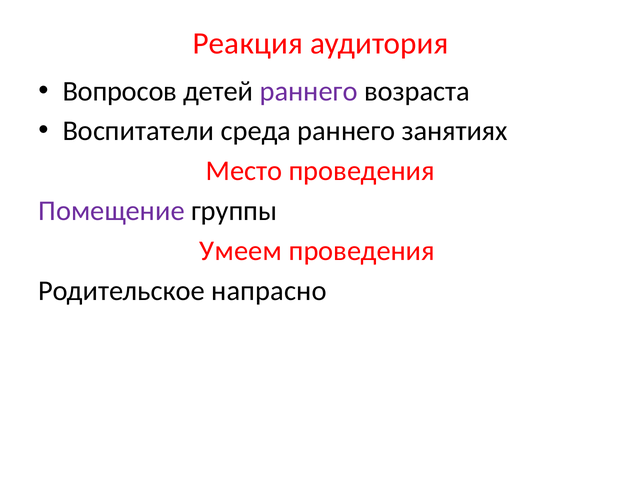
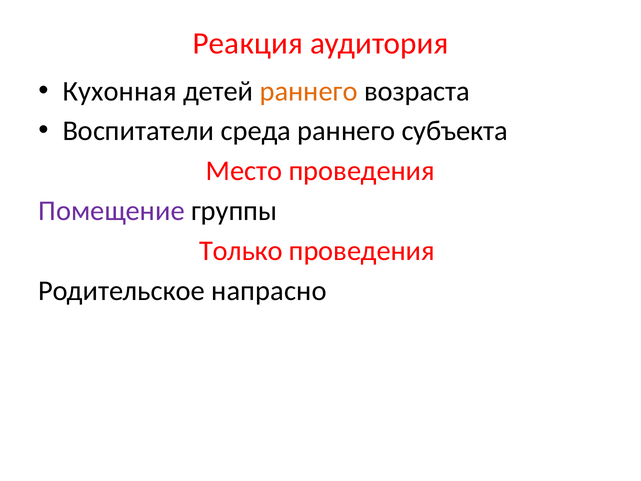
Вопросов: Вопросов -> Кухонная (120, 91)
раннего colour: purple -> orange (309, 91)
занятиях: занятиях -> субъекта (455, 131)
Умеем: Умеем -> Только (241, 251)
